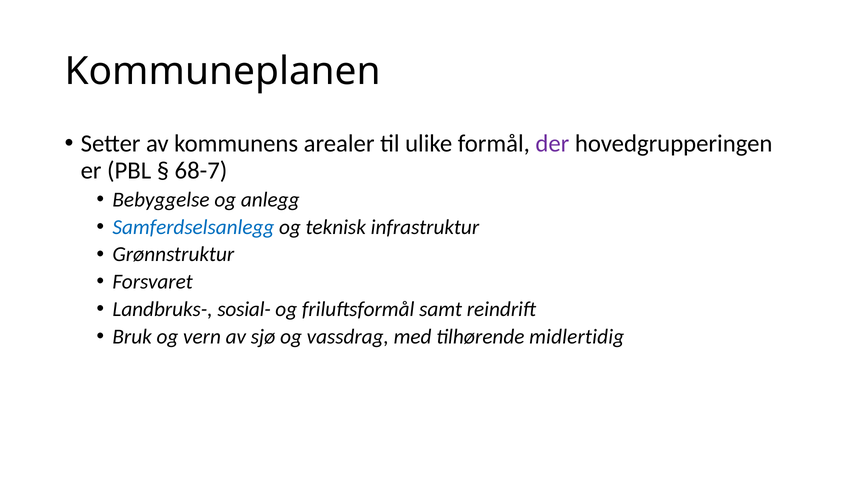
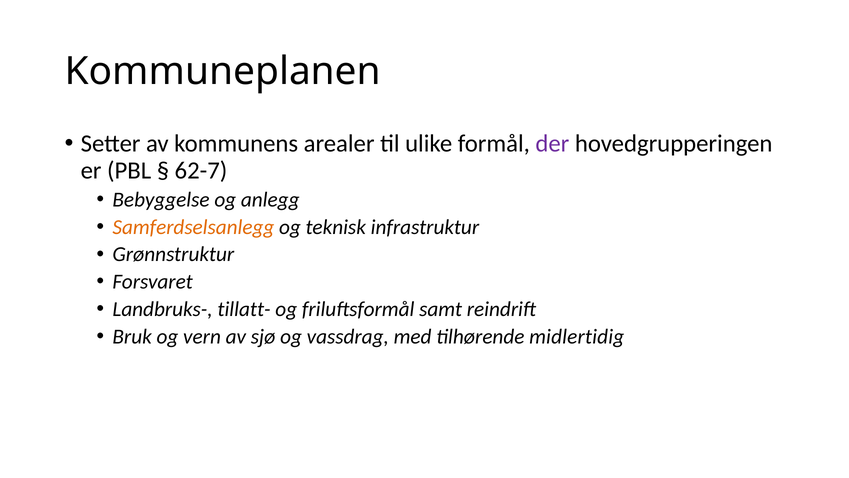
68-7: 68-7 -> 62-7 (201, 170)
Samferdselsanlegg colour: blue -> orange (193, 227)
sosial-: sosial- -> tillatt- (244, 309)
